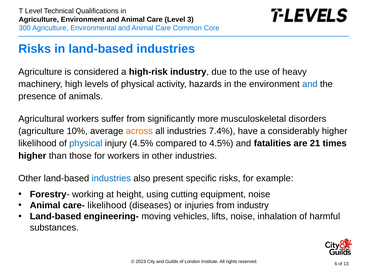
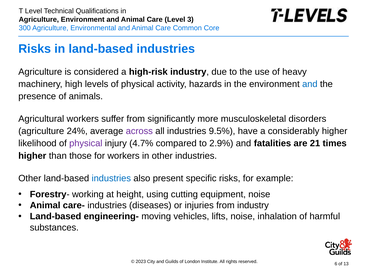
10%: 10% -> 24% (77, 131)
across colour: orange -> purple (139, 131)
7.4%: 7.4% -> 9.5% (222, 131)
physical colour: blue -> purple (86, 143)
injury 4.5%: 4.5% -> 4.7% (141, 143)
to 4.5%: 4.5% -> 2.9% (221, 143)
care- likelihood: likelihood -> industries (107, 205)
